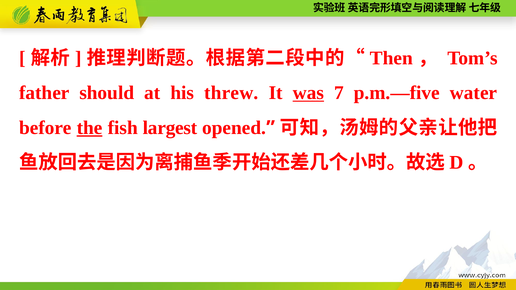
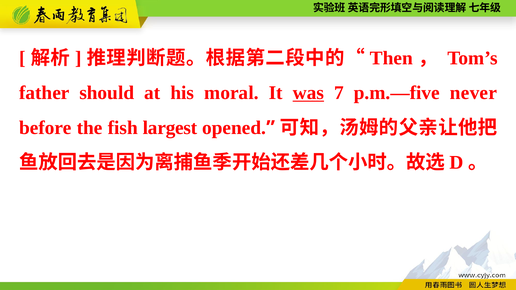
threw: threw -> moral (231, 93)
water: water -> never (473, 93)
the underline: present -> none (90, 128)
